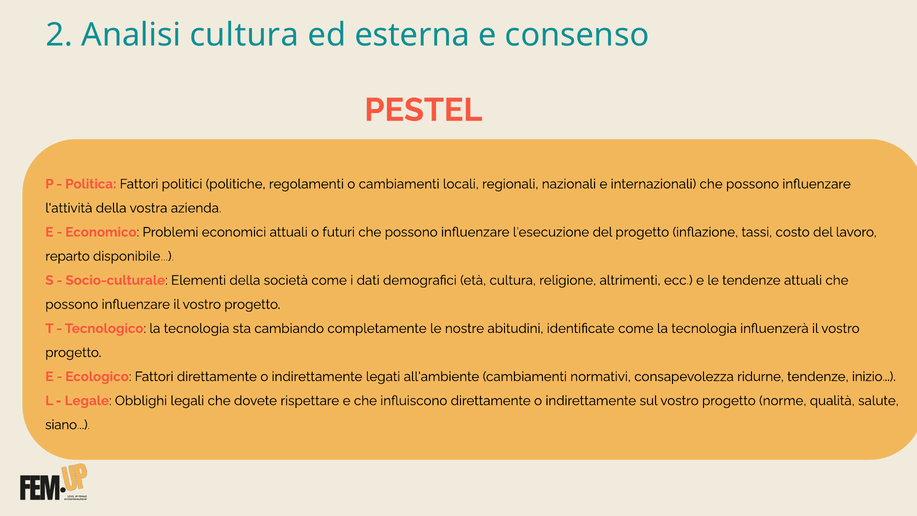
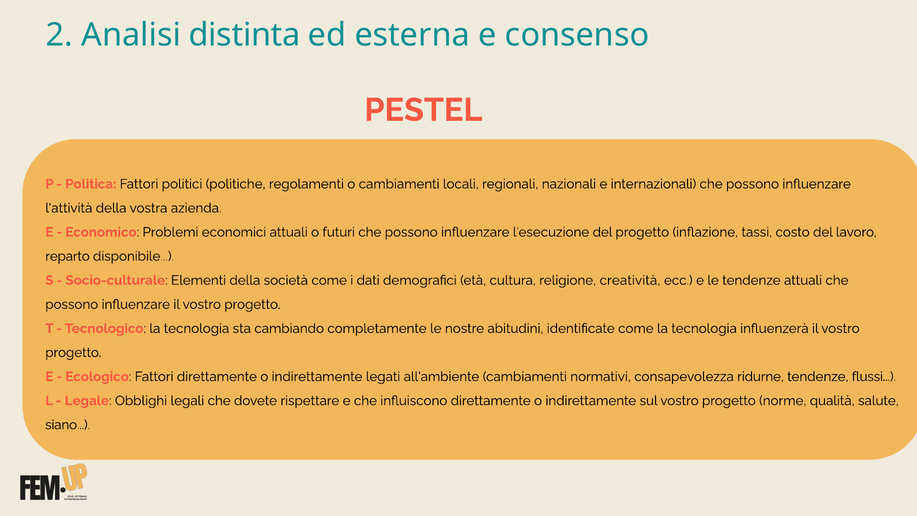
Analisi cultura: cultura -> distinta (245, 35)
altrimenti: altrimenti -> creatività (630, 280)
inizio: inizio -> flussi (874, 376)
